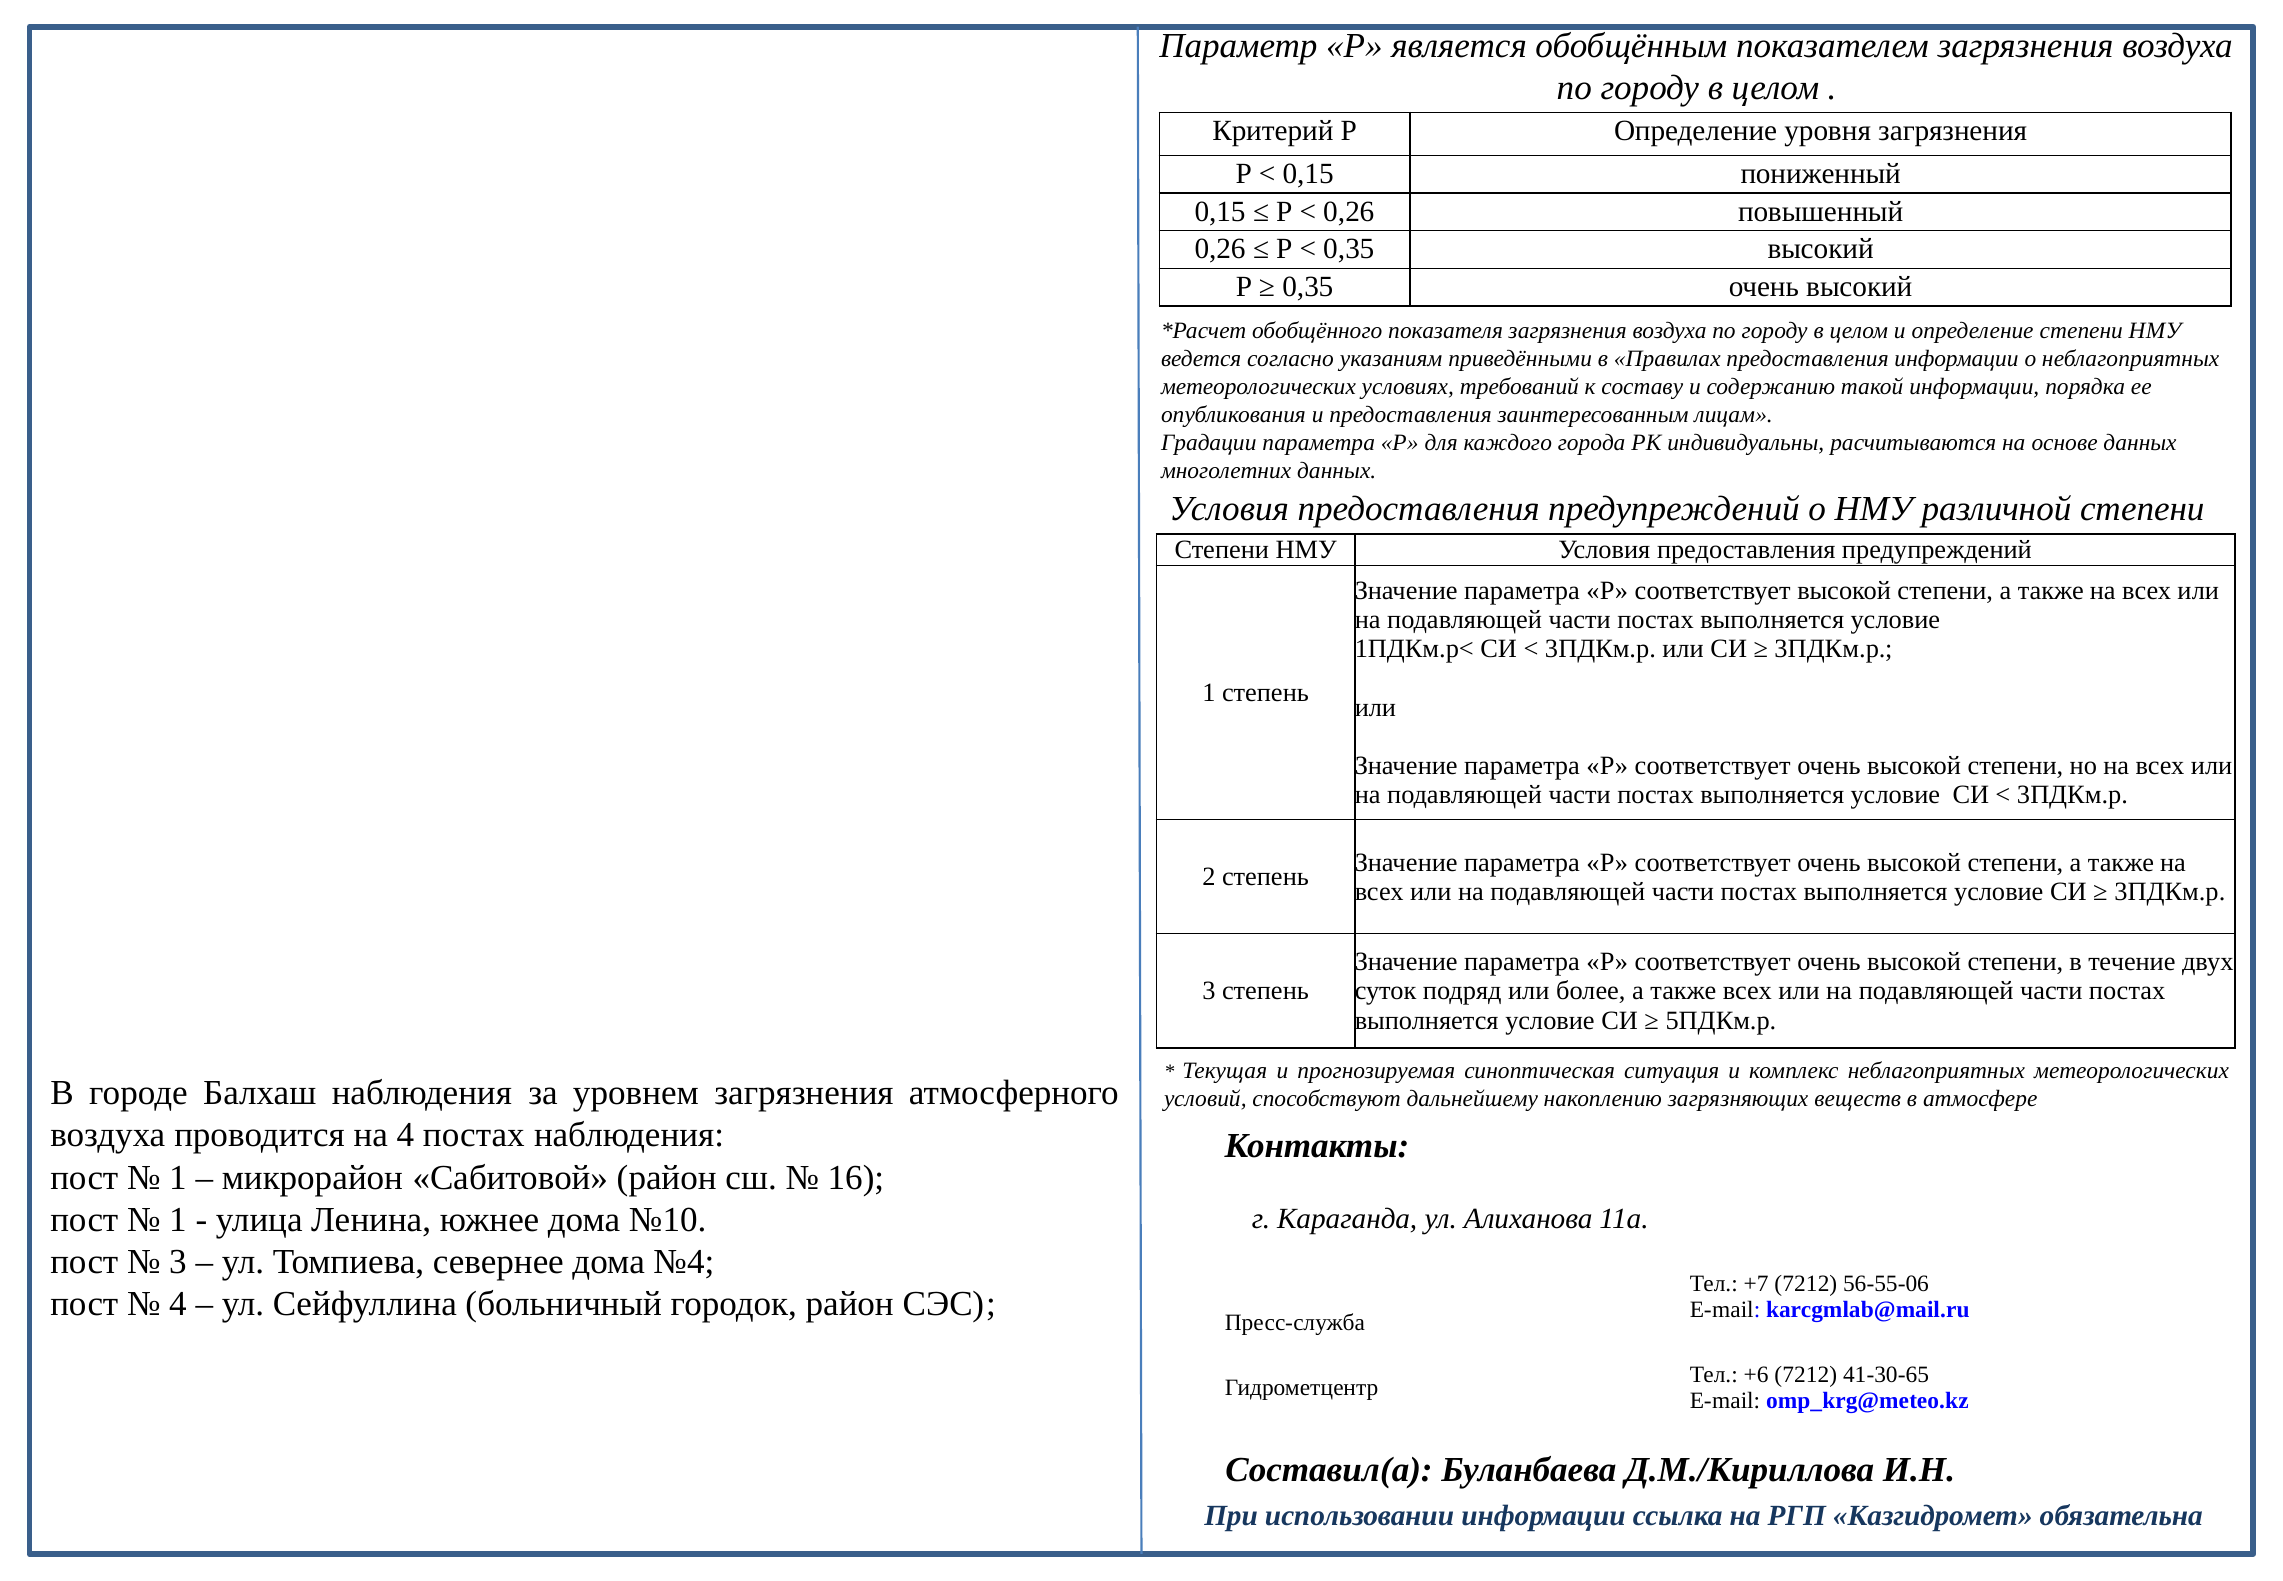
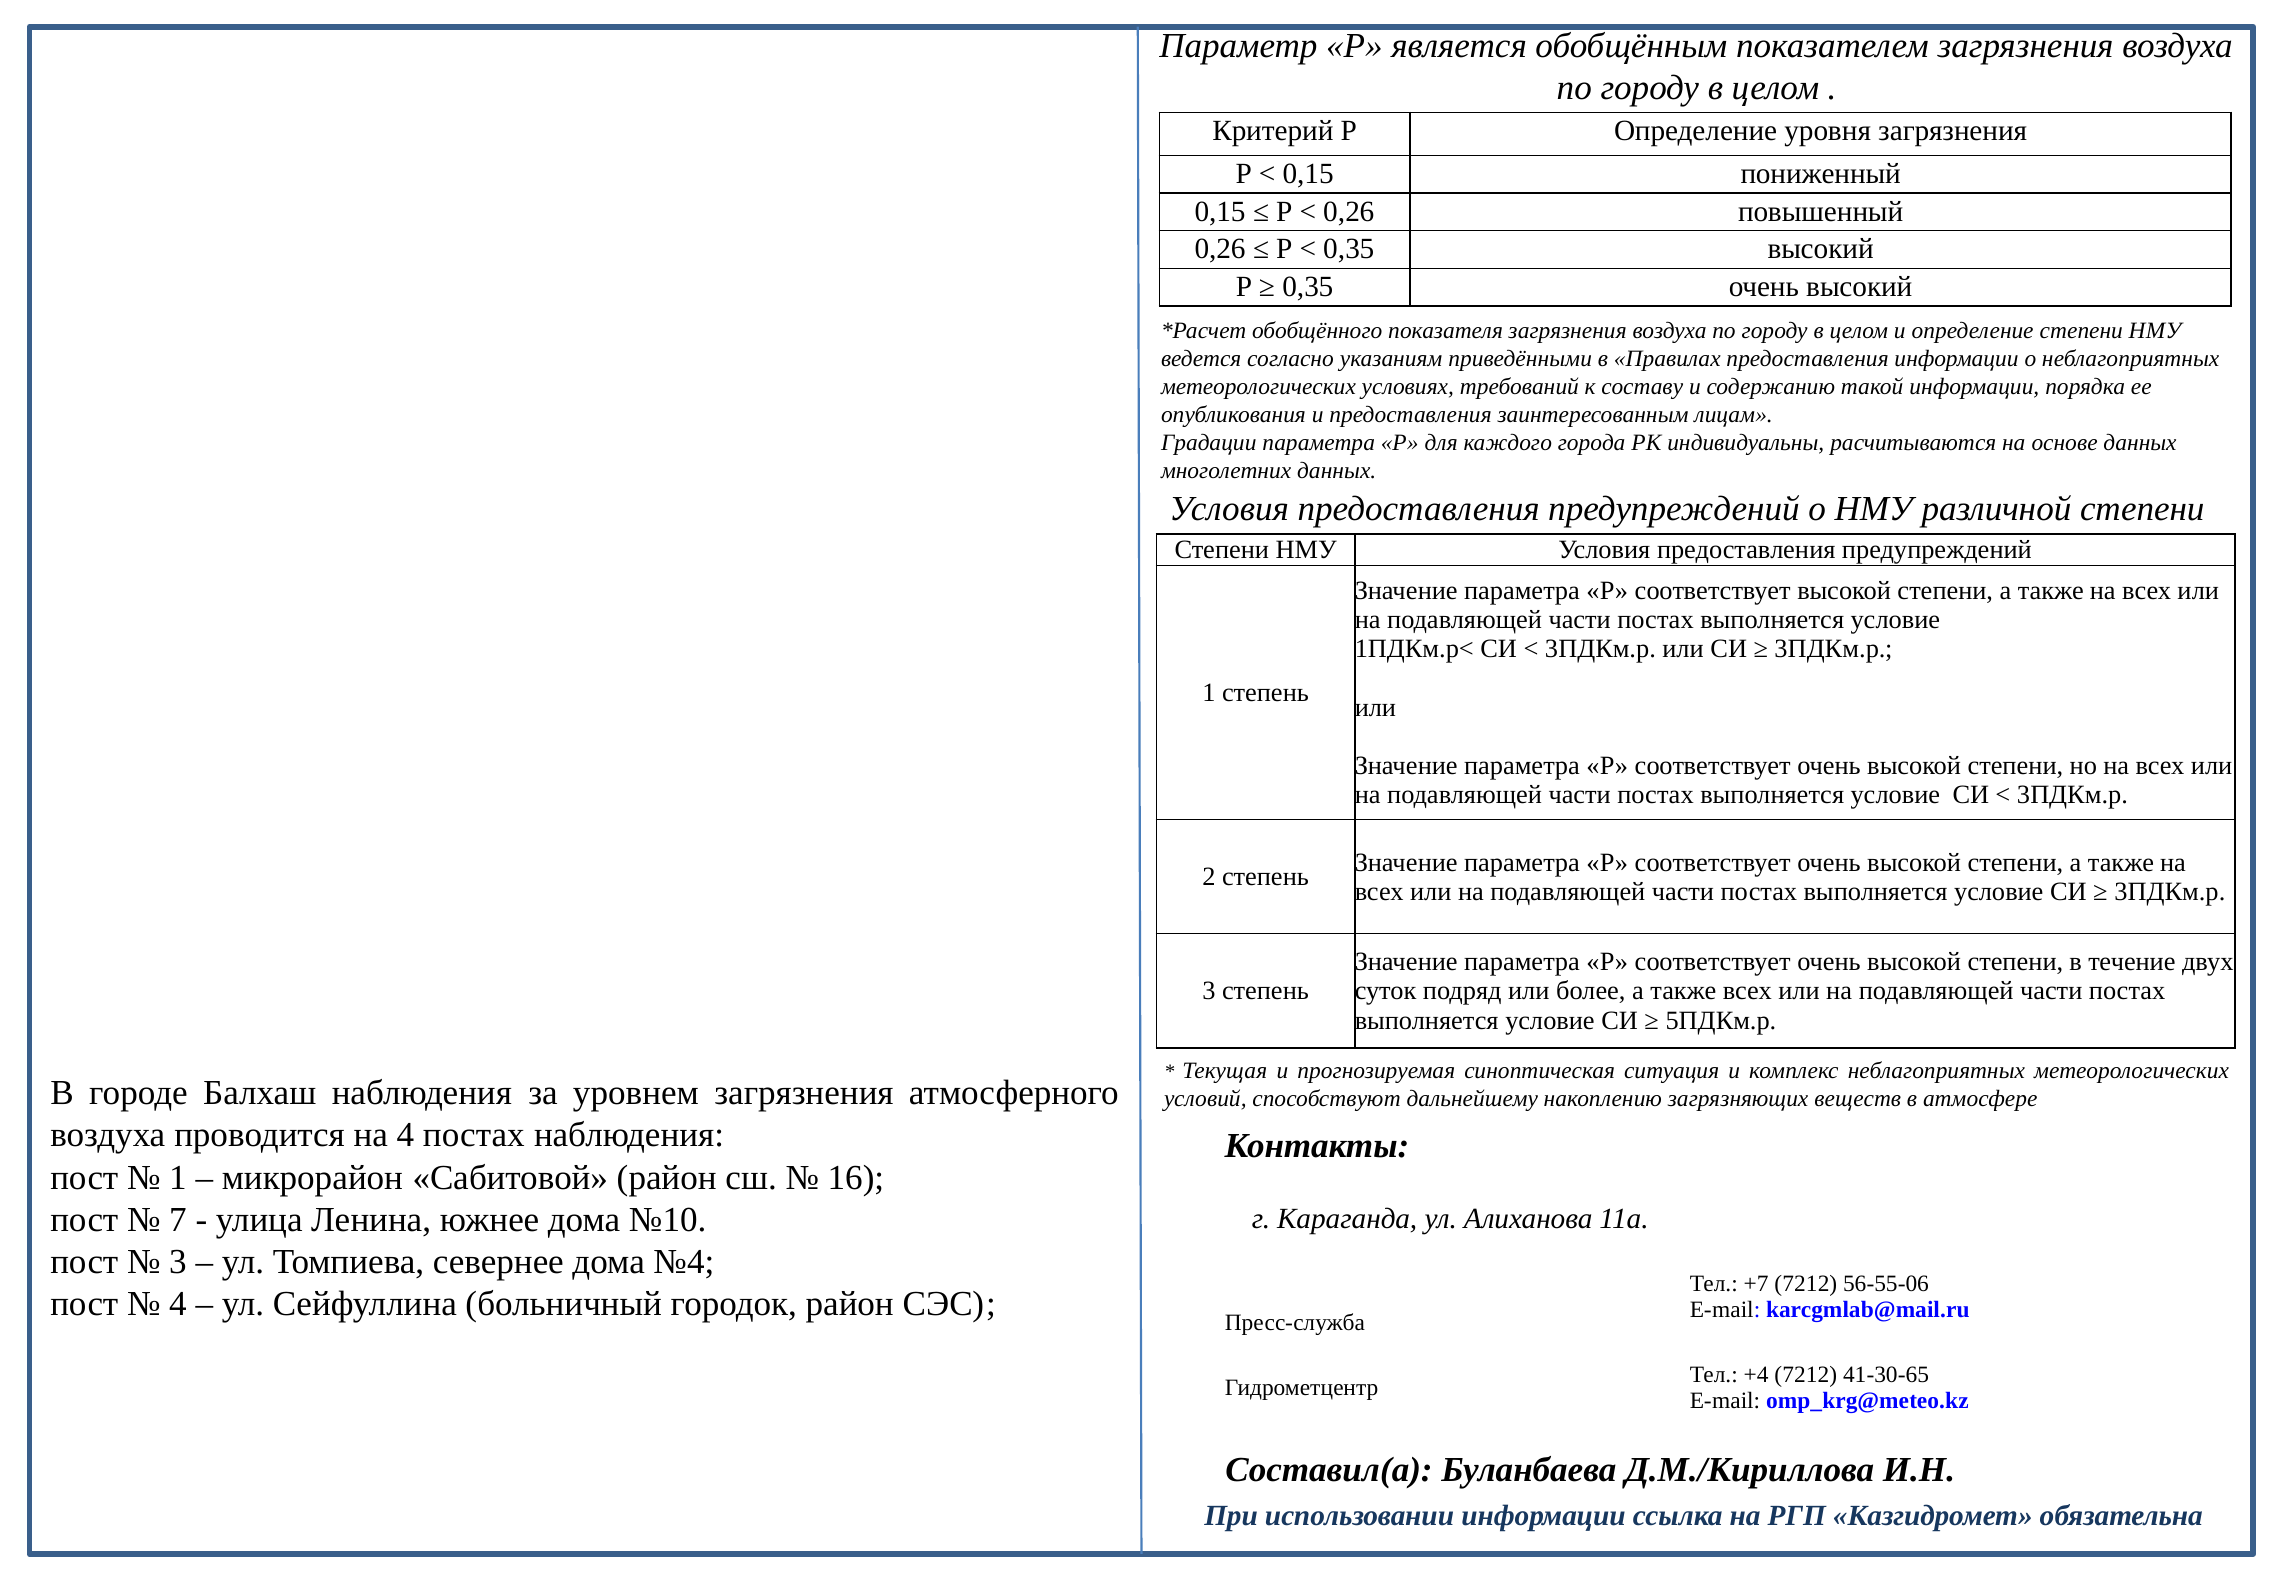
1: 1 -> 7 (178, 1219)
+6: +6 -> +4 (1756, 1375)
